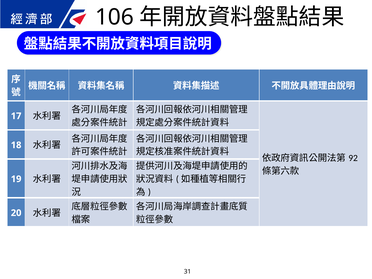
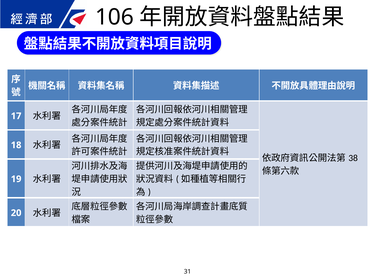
92: 92 -> 38 (353, 158)
